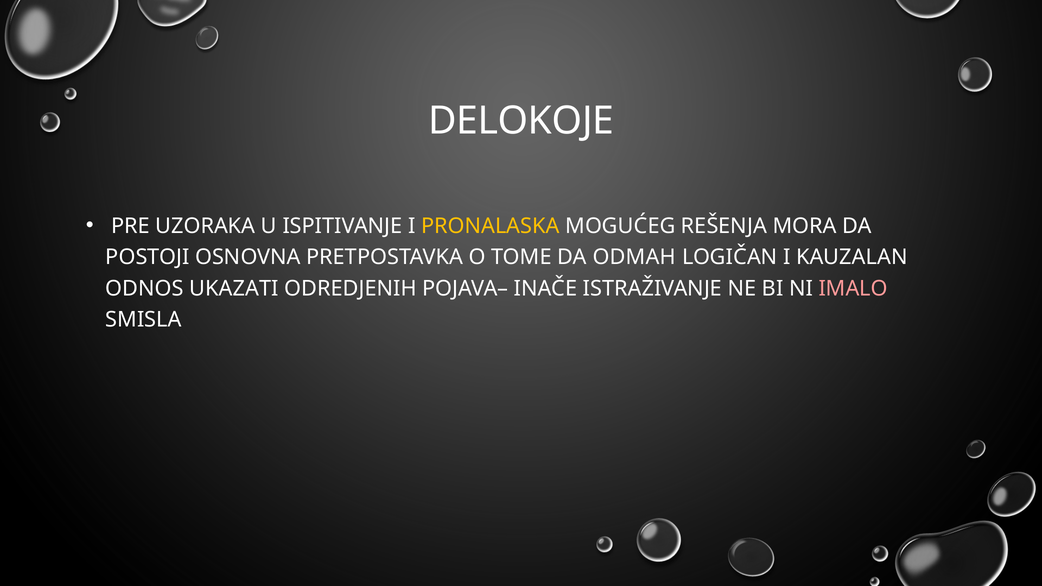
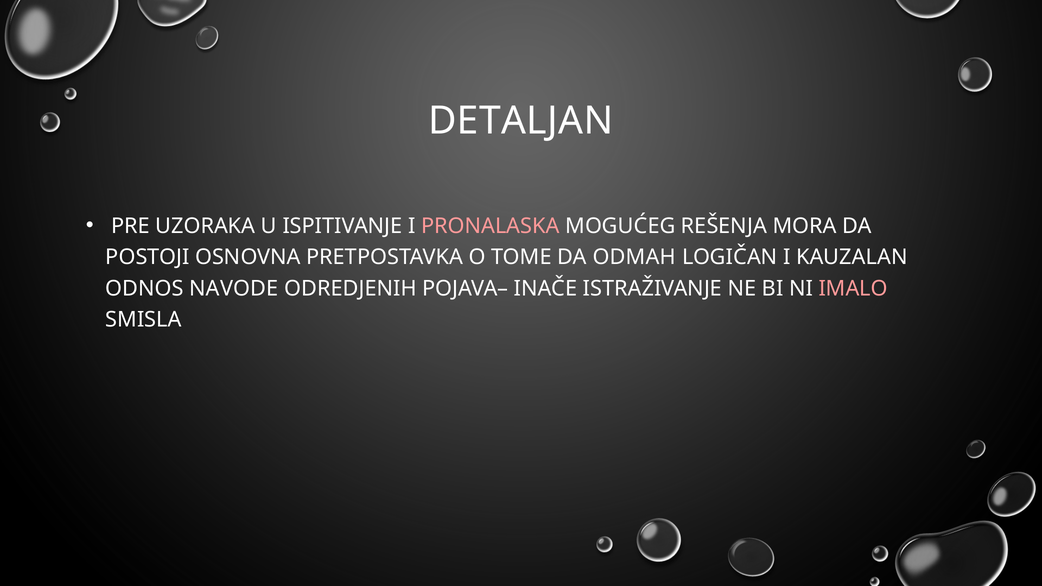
DELOKOJE: DELOKOJE -> DETALJAN (521, 121)
PRONALASKA colour: yellow -> pink (490, 226)
UKAZATI: UKAZATI -> NAVODE (234, 288)
